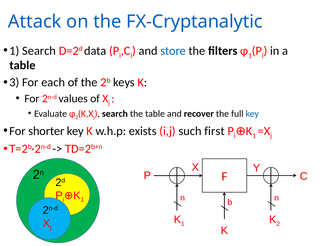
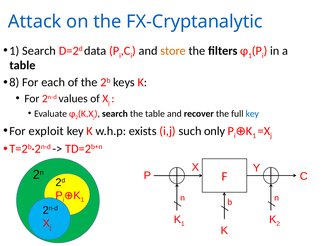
store colour: blue -> orange (173, 51)
3: 3 -> 8 (14, 83)
shorter: shorter -> exploit (46, 131)
first: first -> only (215, 131)
